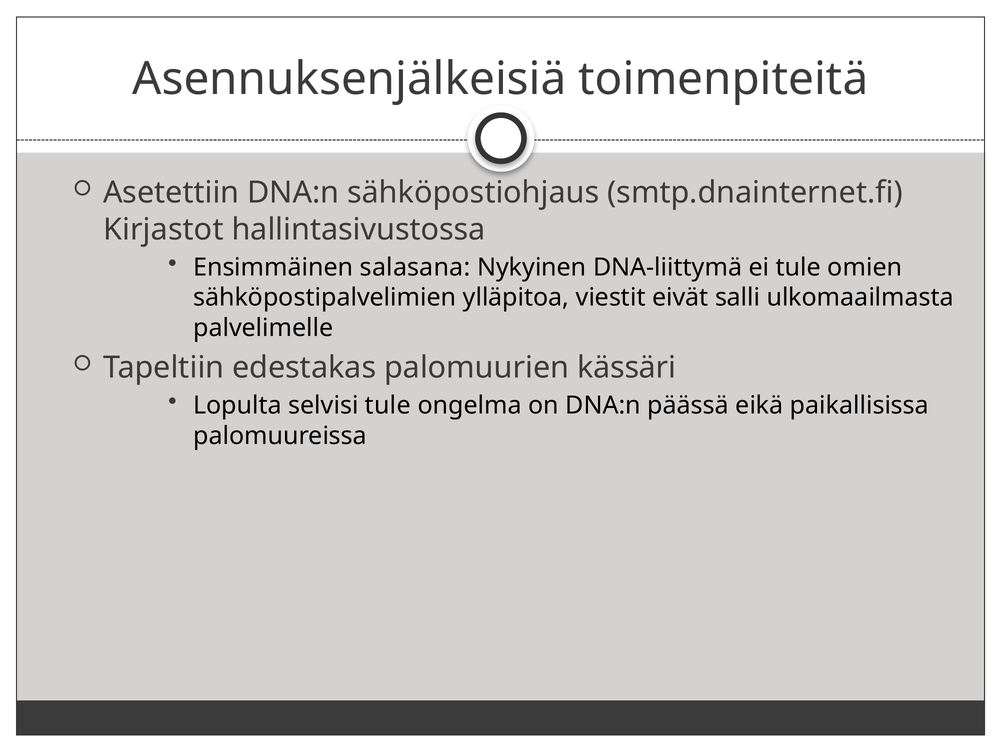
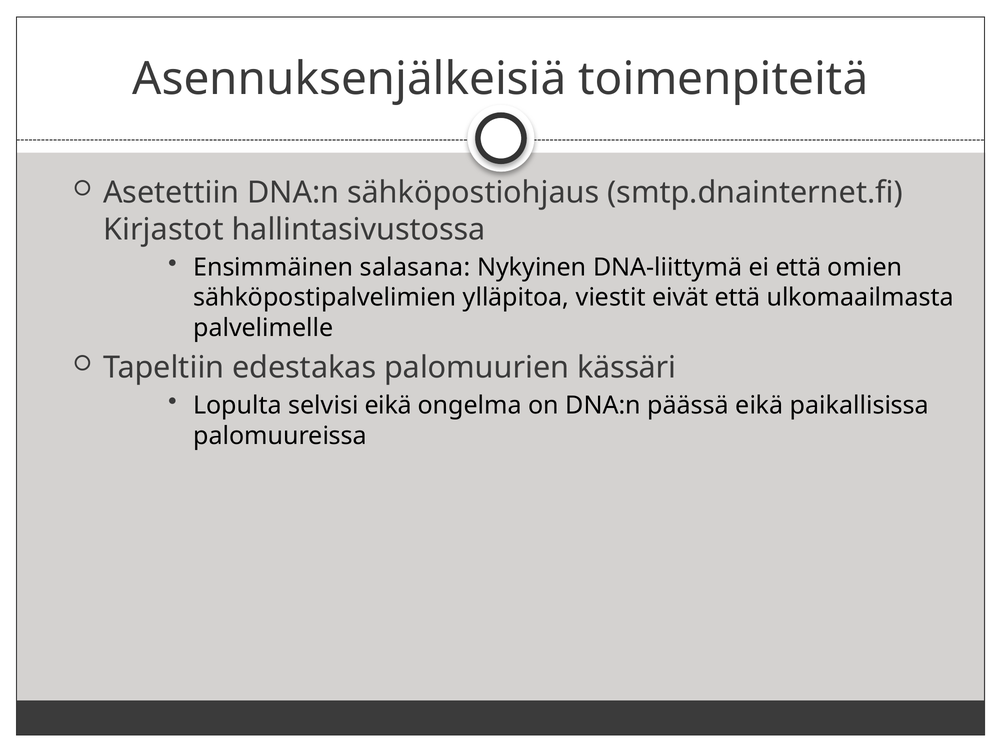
ei tule: tule -> että (798, 267)
eivät salli: salli -> että (738, 298)
selvisi tule: tule -> eikä (388, 405)
